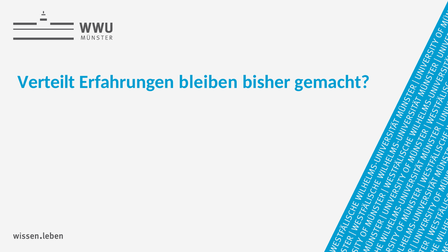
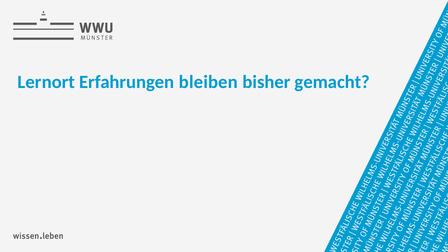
Verteilt: Verteilt -> Lernort (46, 82)
